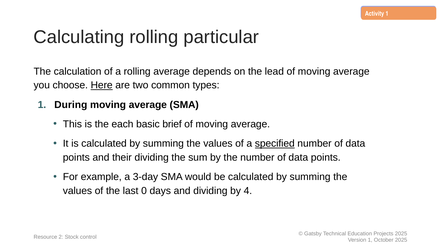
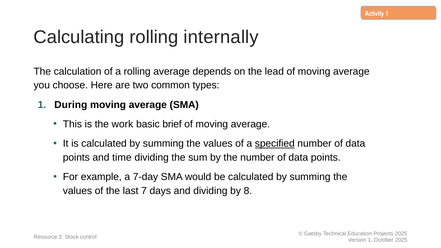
particular: particular -> internally (221, 37)
Here underline: present -> none (102, 85)
each: each -> work (122, 124)
their: their -> time (122, 158)
3-day: 3-day -> 7-day (145, 177)
0: 0 -> 7 (144, 191)
4: 4 -> 8 (248, 191)
